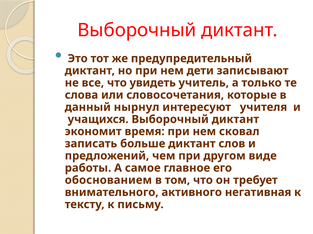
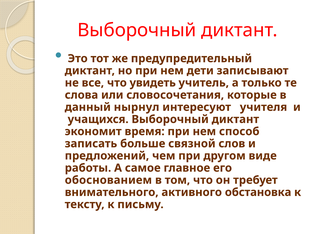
сковал: сковал -> способ (239, 132)
больше диктант: диктант -> связной (192, 144)
негативная: негативная -> обстановка (258, 193)
